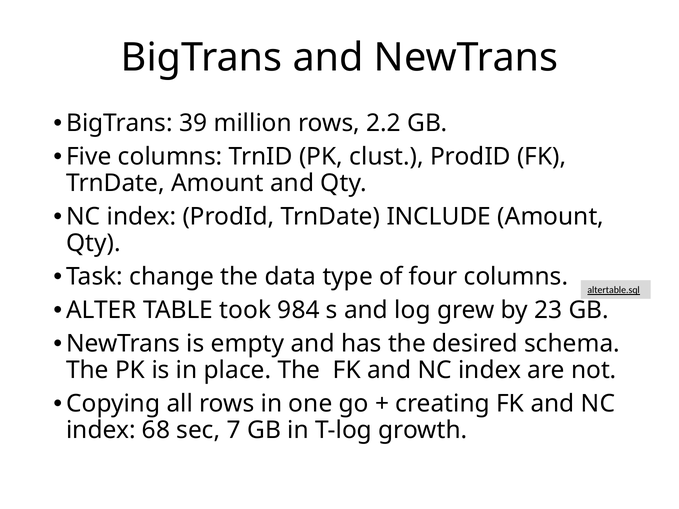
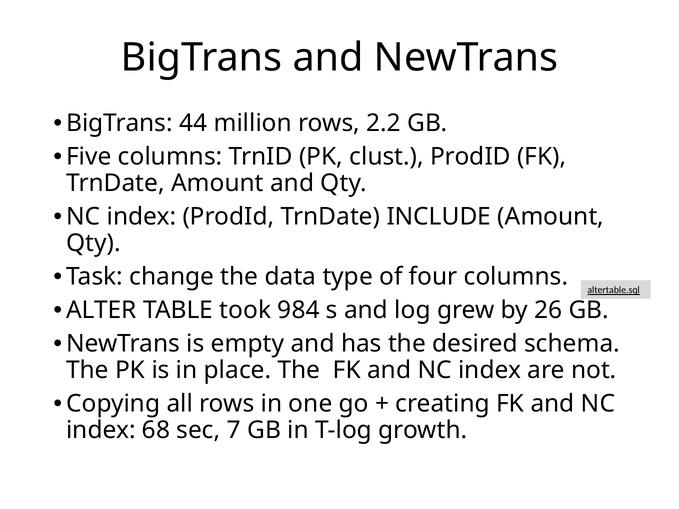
39: 39 -> 44 (193, 123)
23: 23 -> 26 (548, 311)
